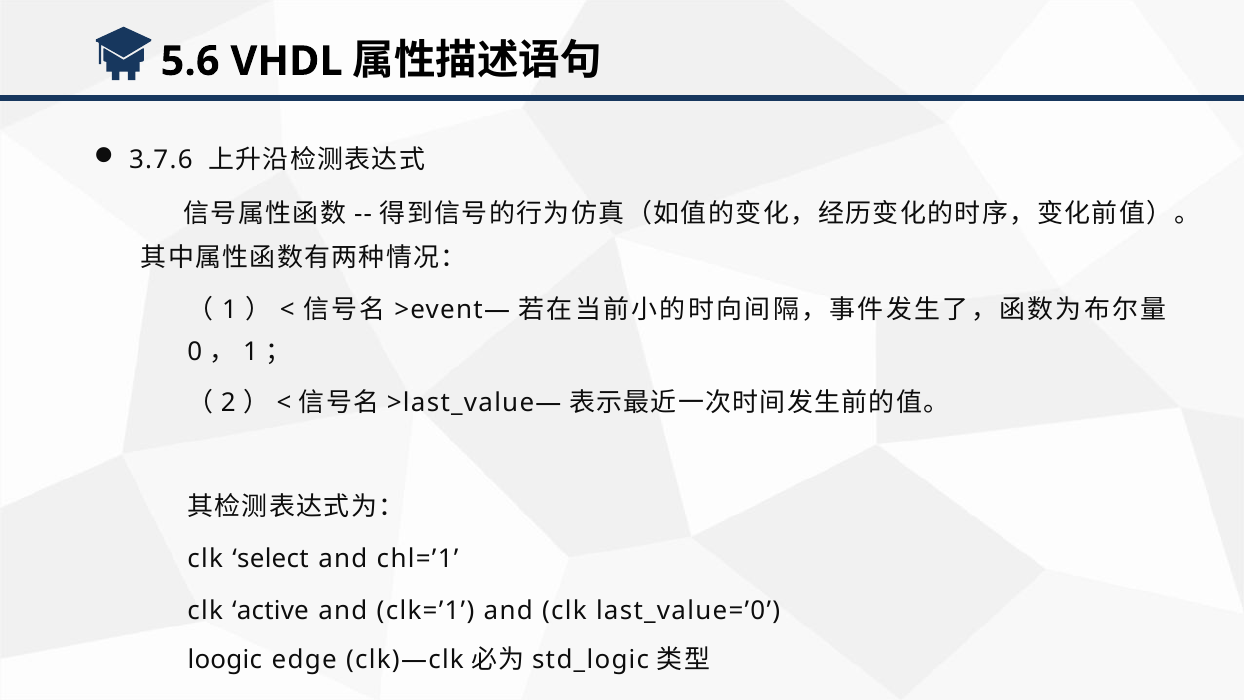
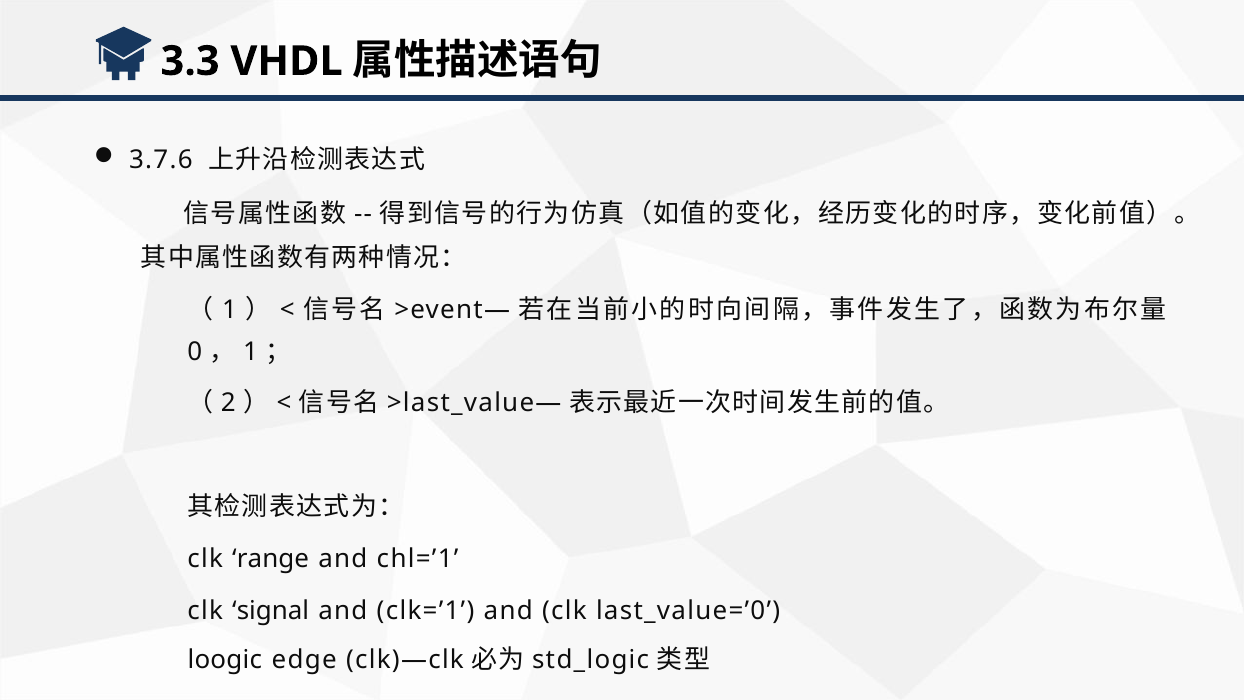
5.6: 5.6 -> 3.3 (190, 61)
select: select -> range (271, 559)
active: active -> signal (271, 610)
